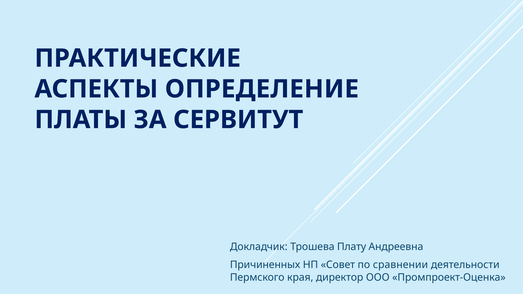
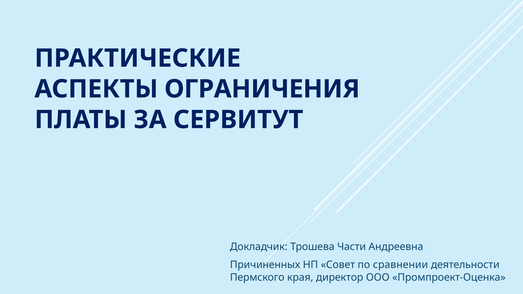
ОПРЕДЕЛЕНИЕ: ОПРЕДЕЛЕНИЕ -> ОГРАНИЧЕНИЯ (262, 89)
Плату: Плату -> Части (352, 247)
